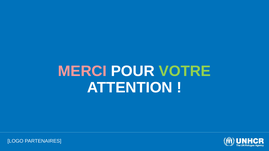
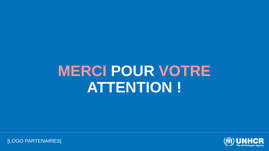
VOTRE colour: light green -> pink (185, 71)
